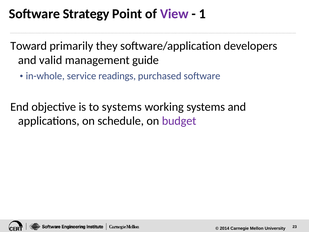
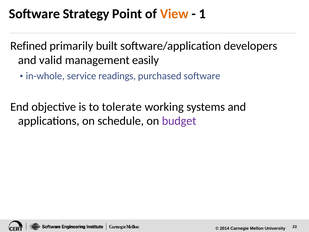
View colour: purple -> orange (174, 14)
Toward: Toward -> Refined (29, 46)
they: they -> built (107, 46)
guide: guide -> easily (145, 60)
to systems: systems -> tolerate (122, 107)
